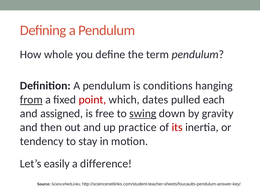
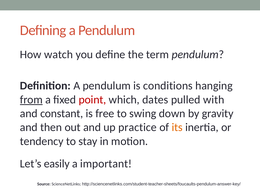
whole: whole -> watch (59, 55)
each: each -> with (214, 100)
assigned: assigned -> constant (62, 113)
swing underline: present -> none (143, 113)
its colour: red -> orange (177, 127)
difference: difference -> important (106, 164)
